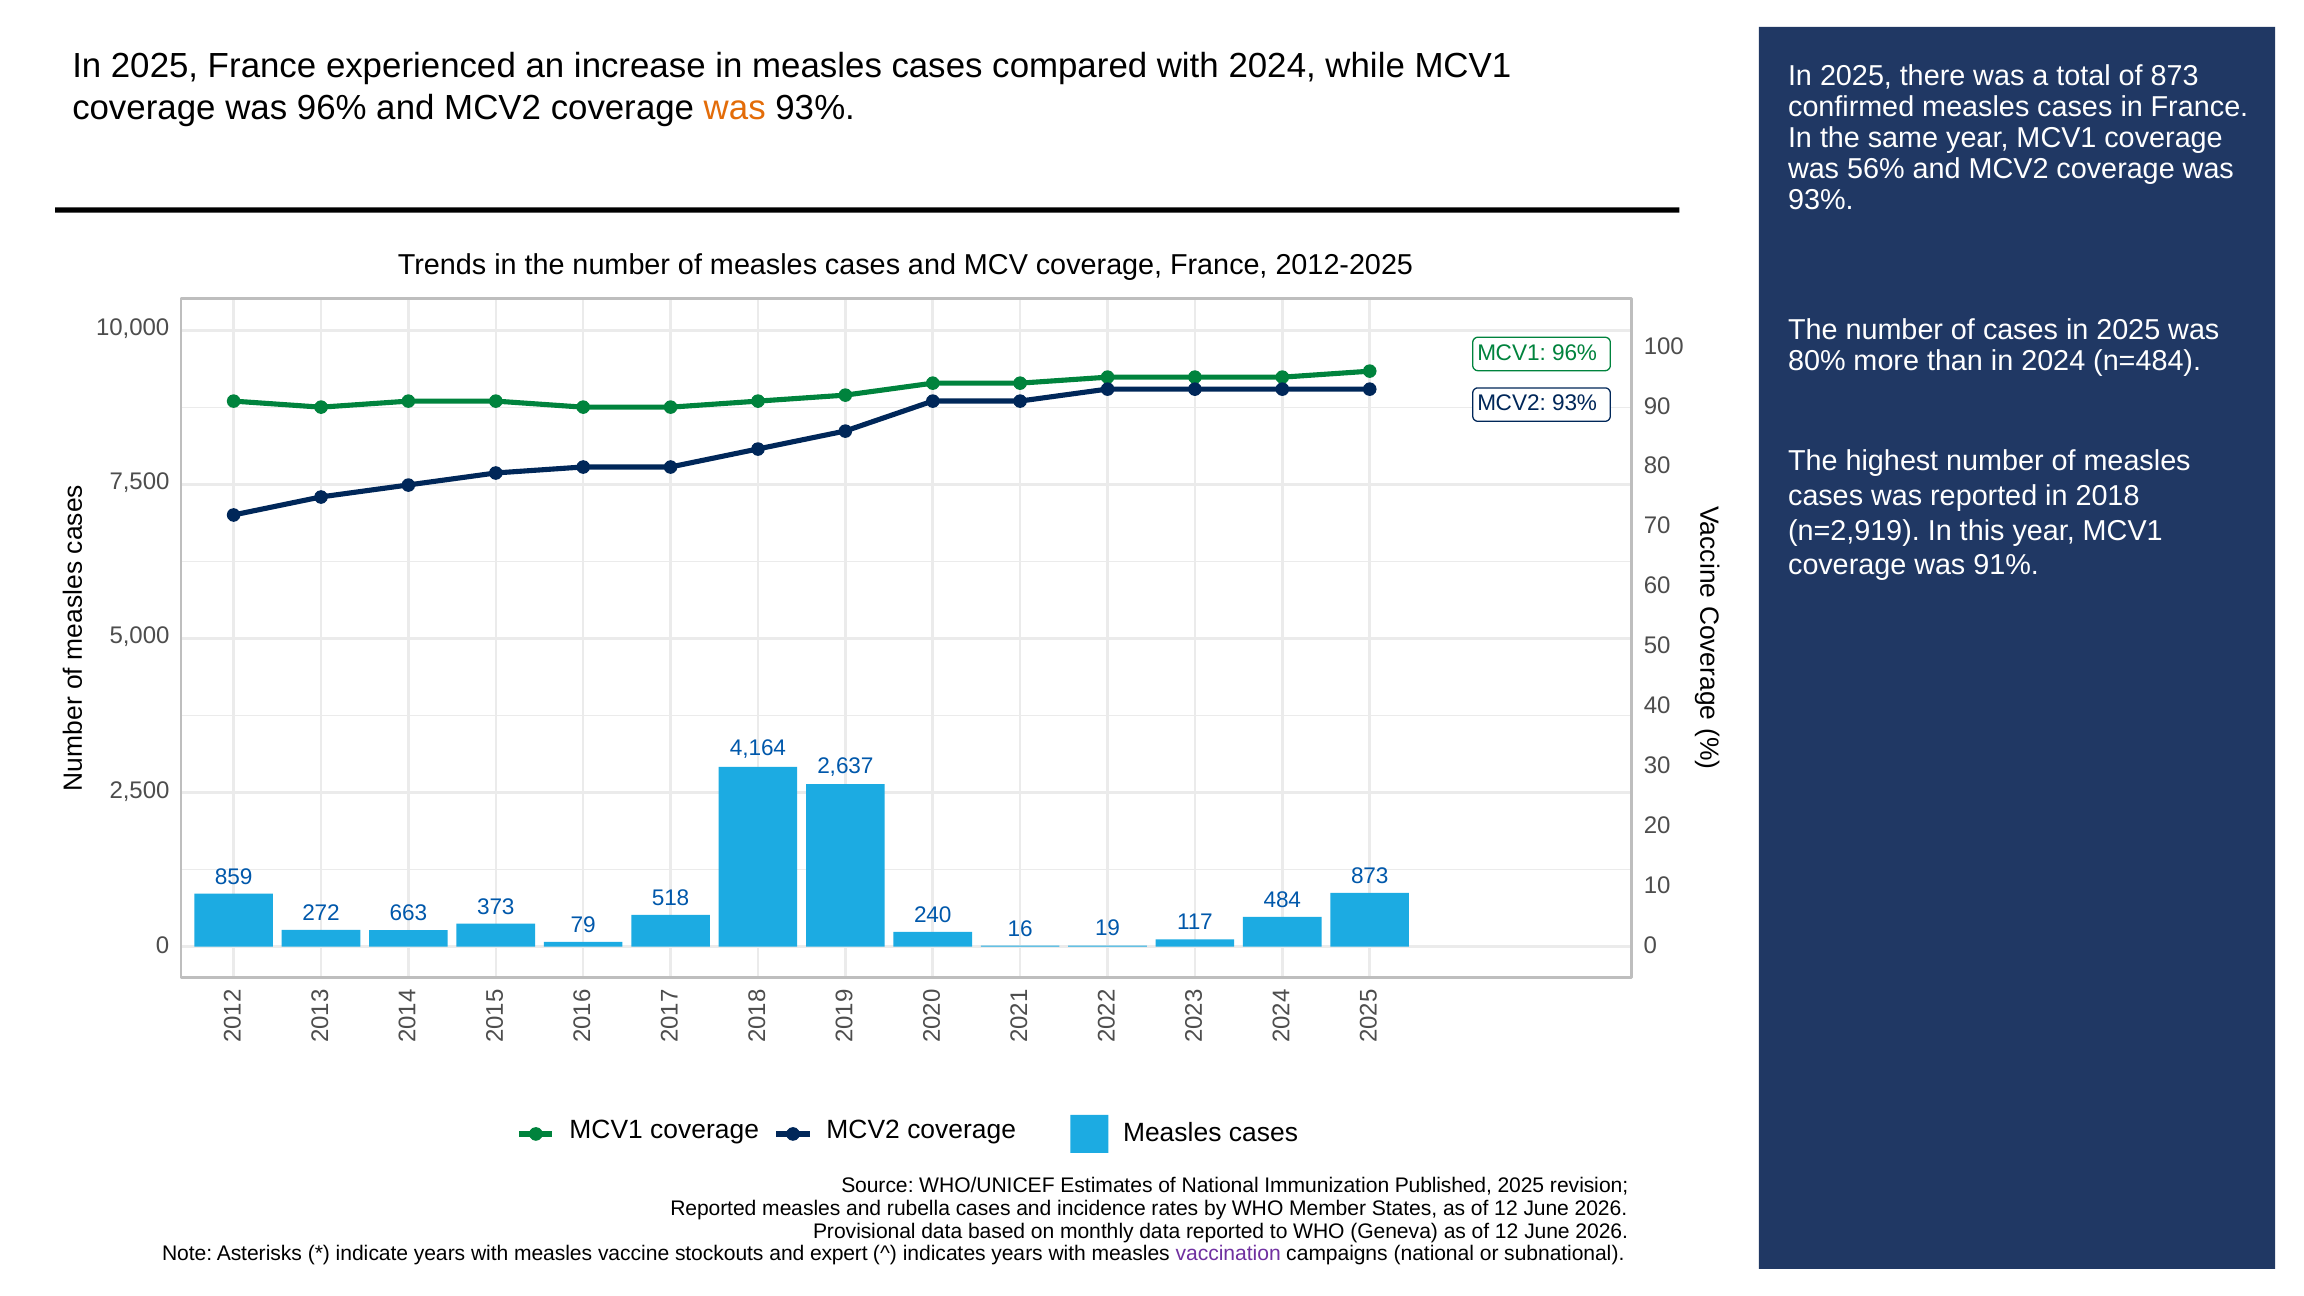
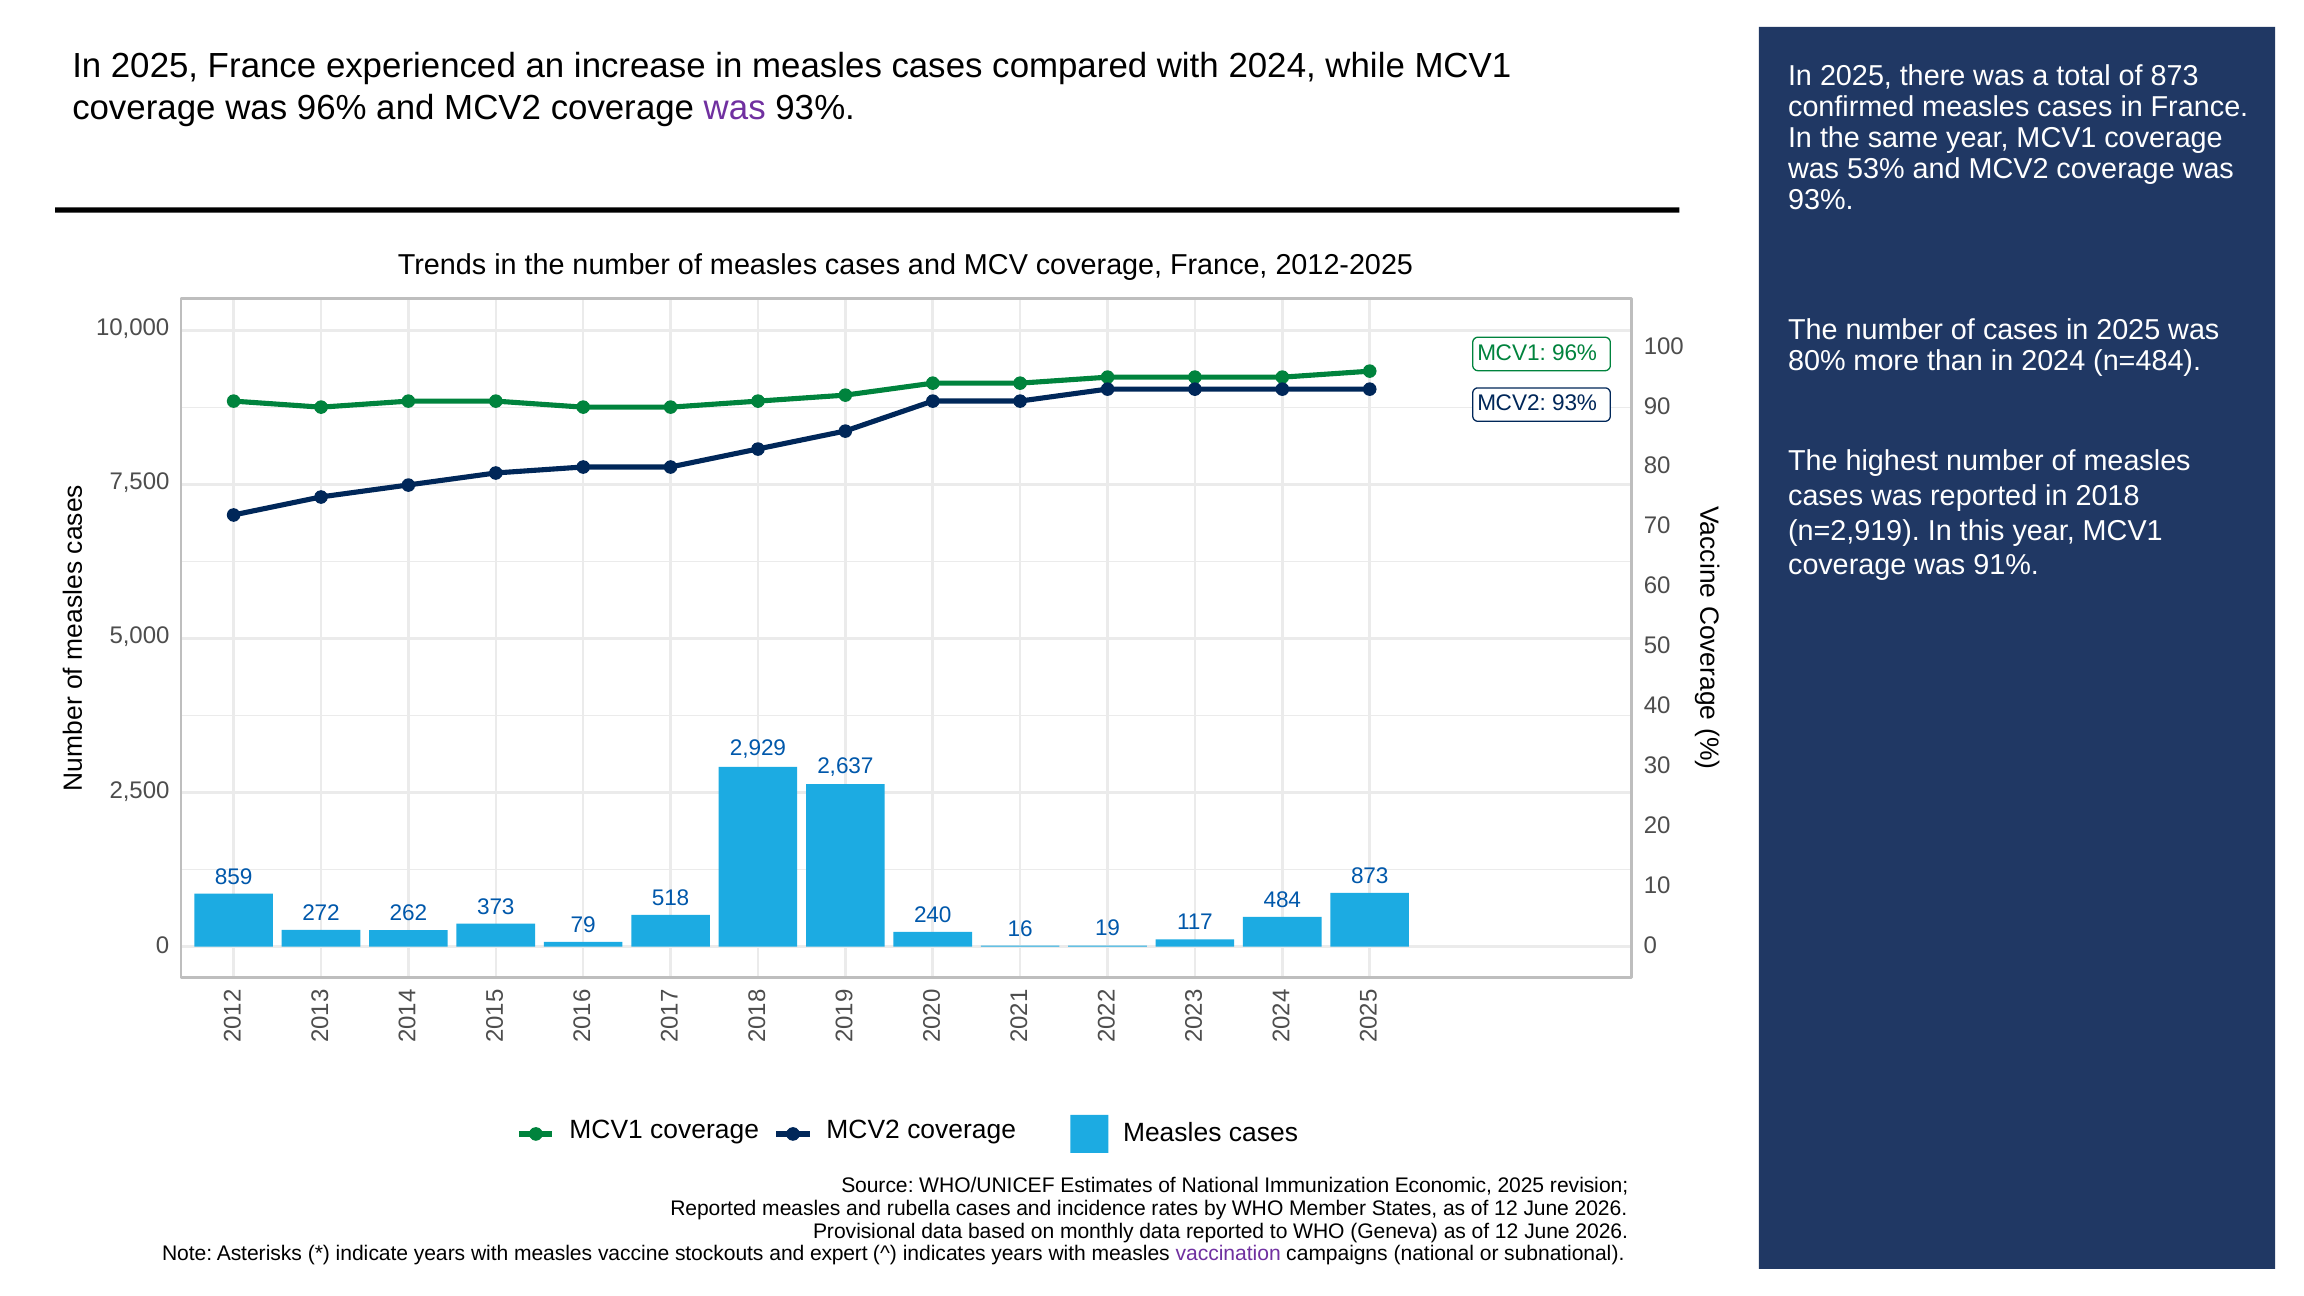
was colour: orange -> purple (735, 108)
56%: 56% -> 53% (1876, 169)
4,164: 4,164 -> 2,929 (758, 748)
663: 663 -> 262 (408, 913)
Published: Published -> Economic (1443, 1186)
